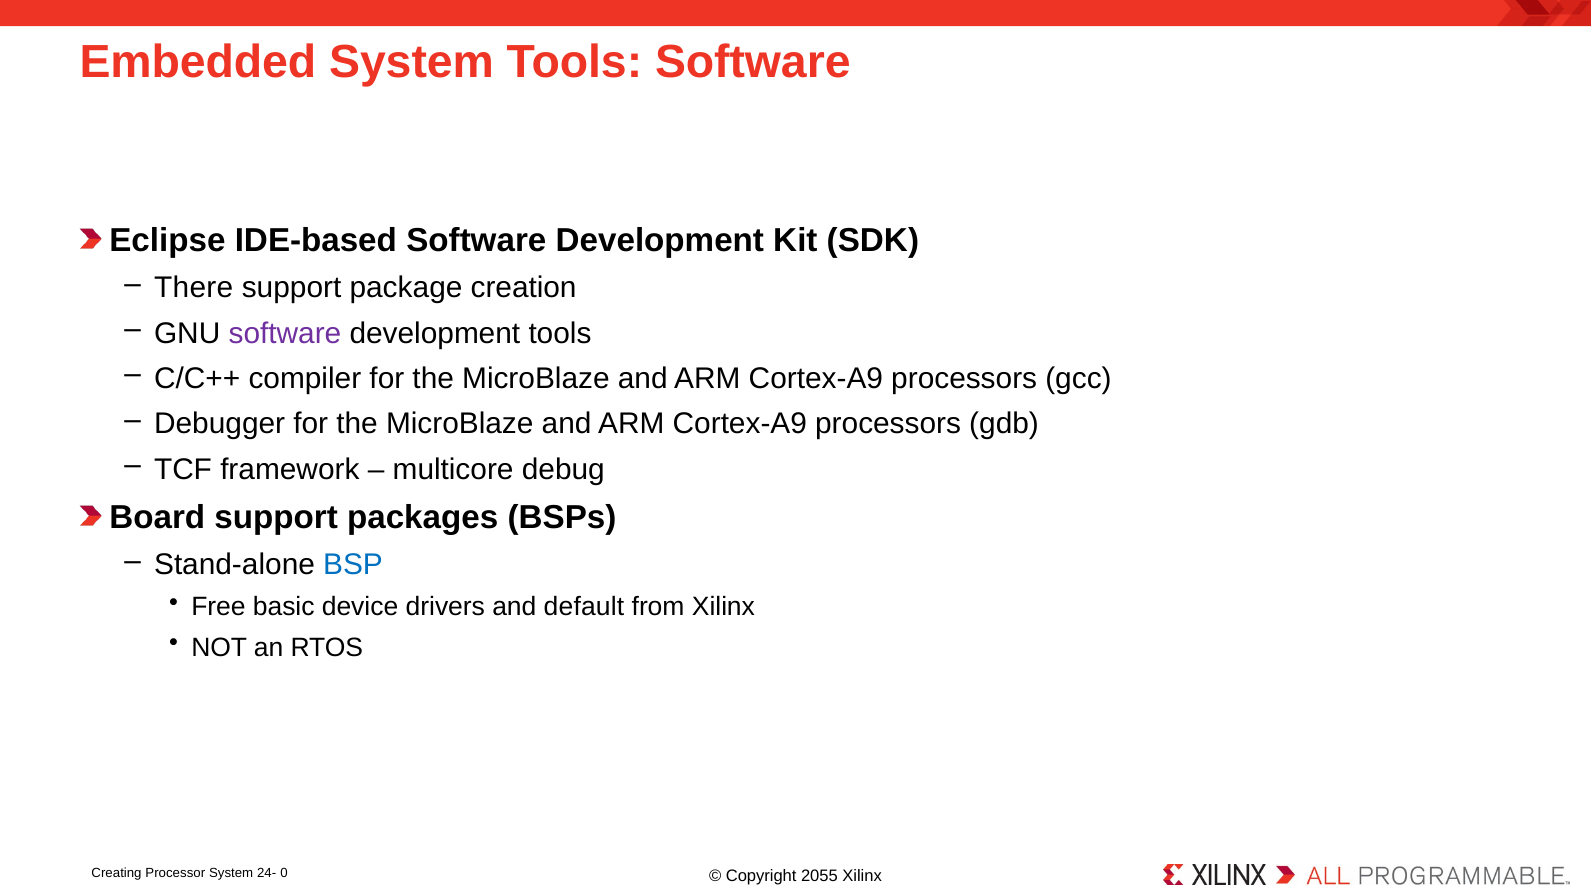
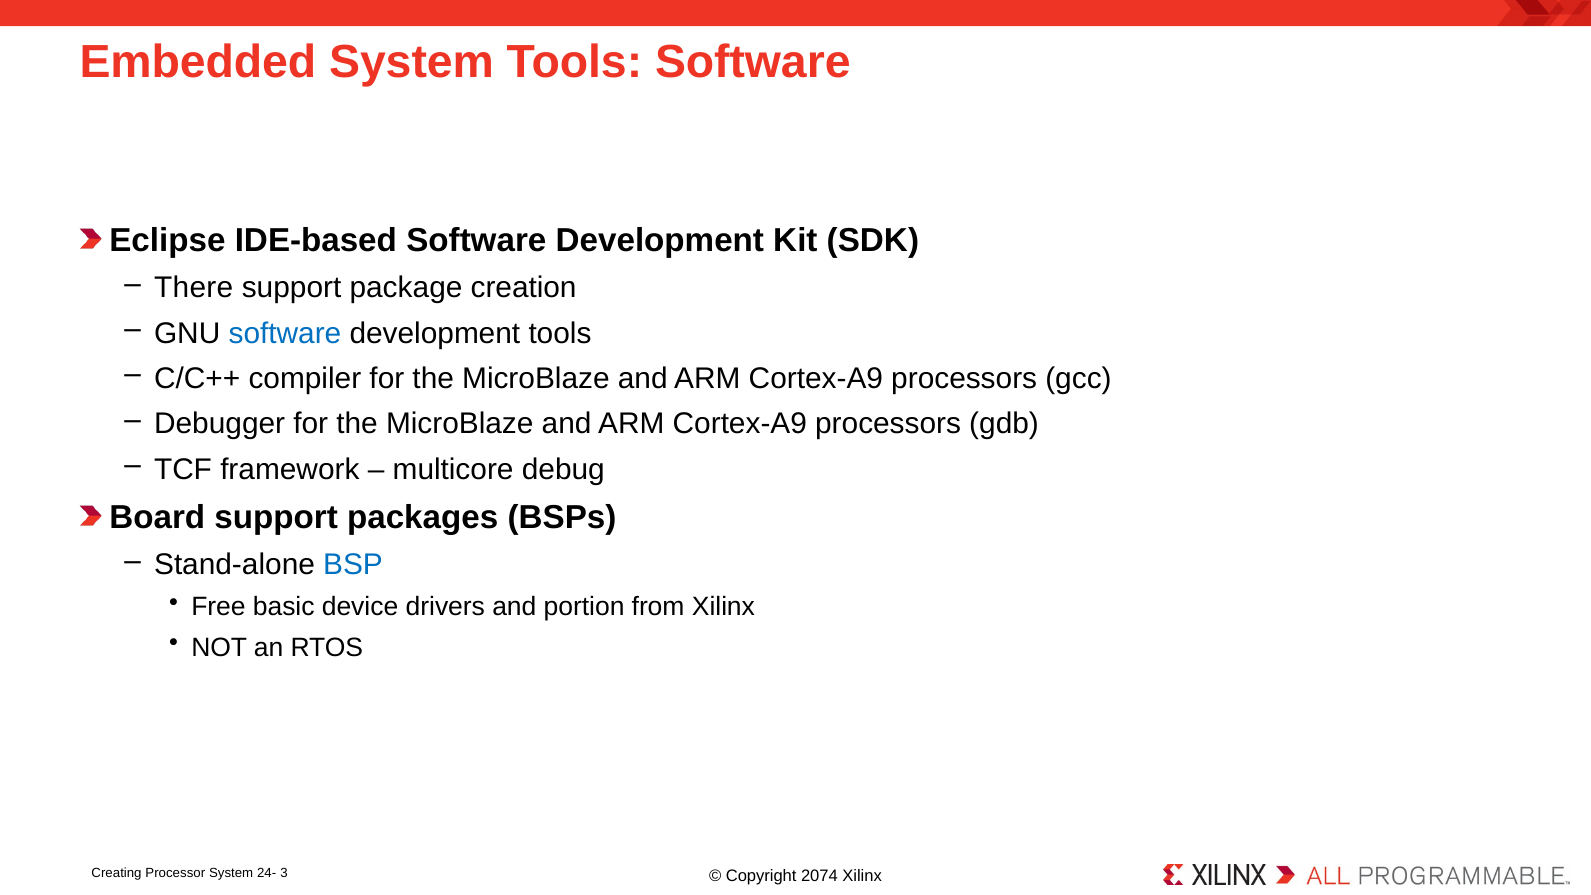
software colour: purple -> blue (285, 333)
default: default -> portion (584, 607)
0: 0 -> 3 (284, 873)
2055: 2055 -> 2074 (819, 876)
